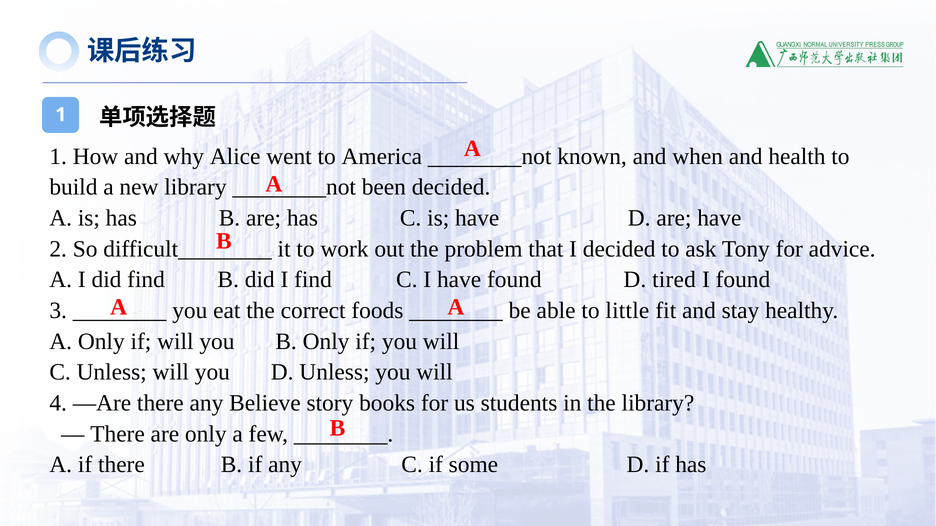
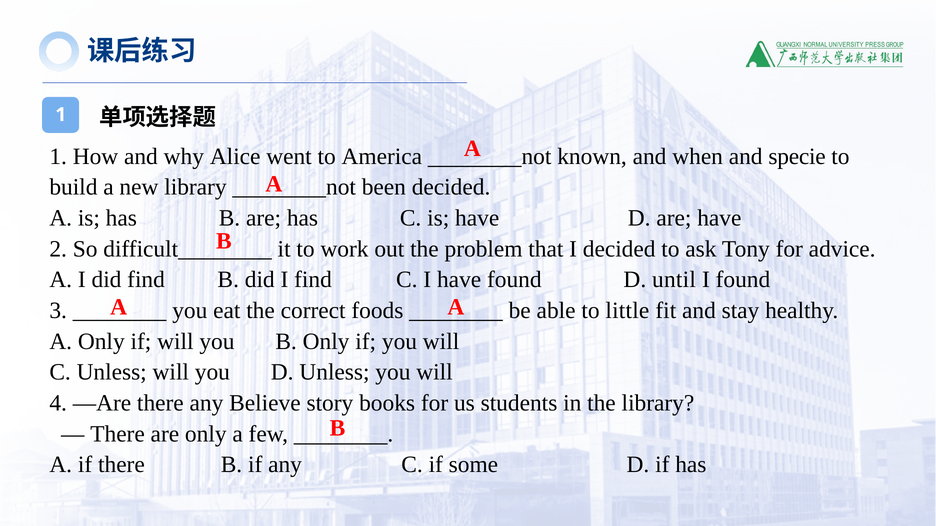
health: health -> specie (797, 156)
tired: tired -> until (674, 280)
